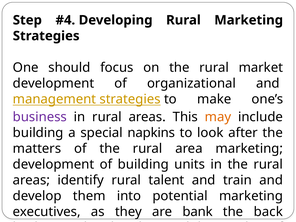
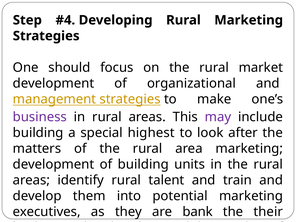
may colour: orange -> purple (218, 117)
napkins: napkins -> highest (151, 133)
back: back -> their (268, 212)
